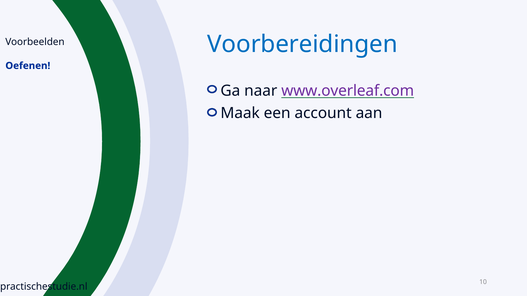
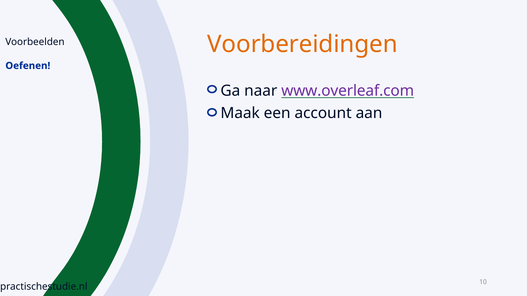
Voorbereidingen colour: blue -> orange (302, 44)
